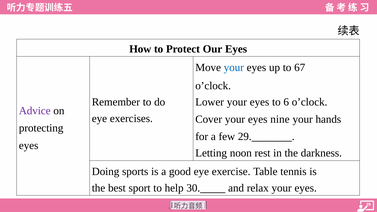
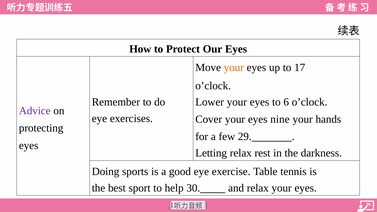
your colour: blue -> orange (234, 68)
67: 67 -> 17 (300, 68)
Letting noon: noon -> relax (241, 153)
